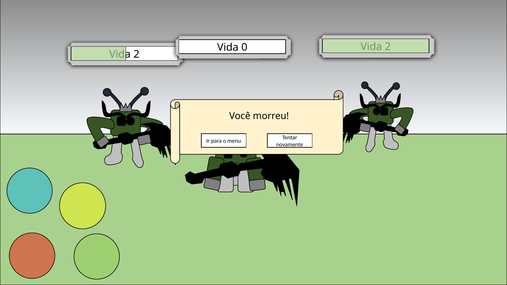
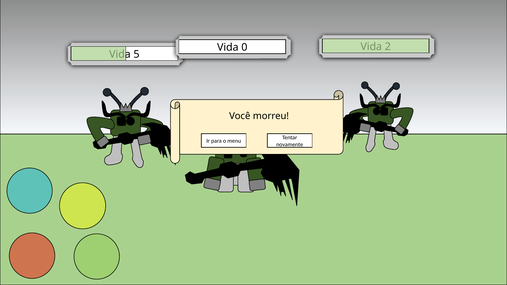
2: 2 -> 5 (136, 54)
